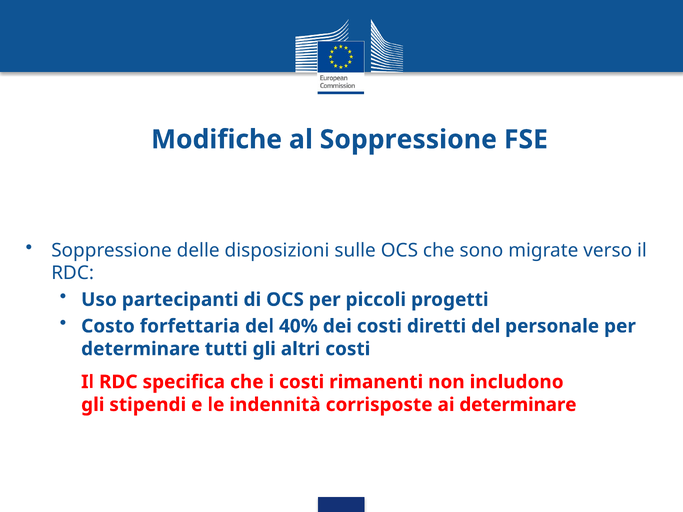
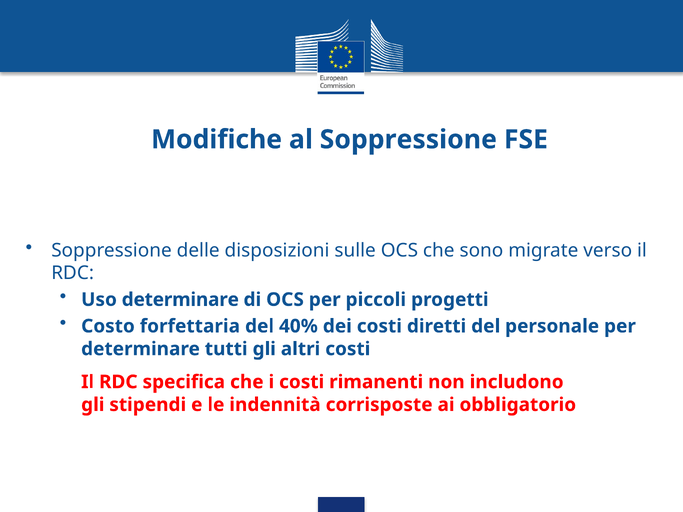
Uso partecipanti: partecipanti -> determinare (180, 300)
ai determinare: determinare -> obbligatorio (518, 405)
